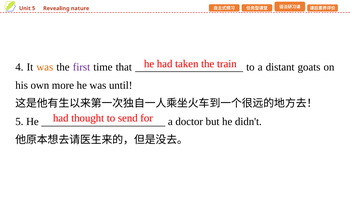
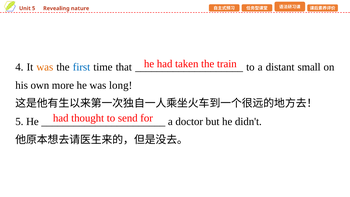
first colour: purple -> blue (81, 67)
goats: goats -> small (309, 67)
until: until -> long (121, 85)
